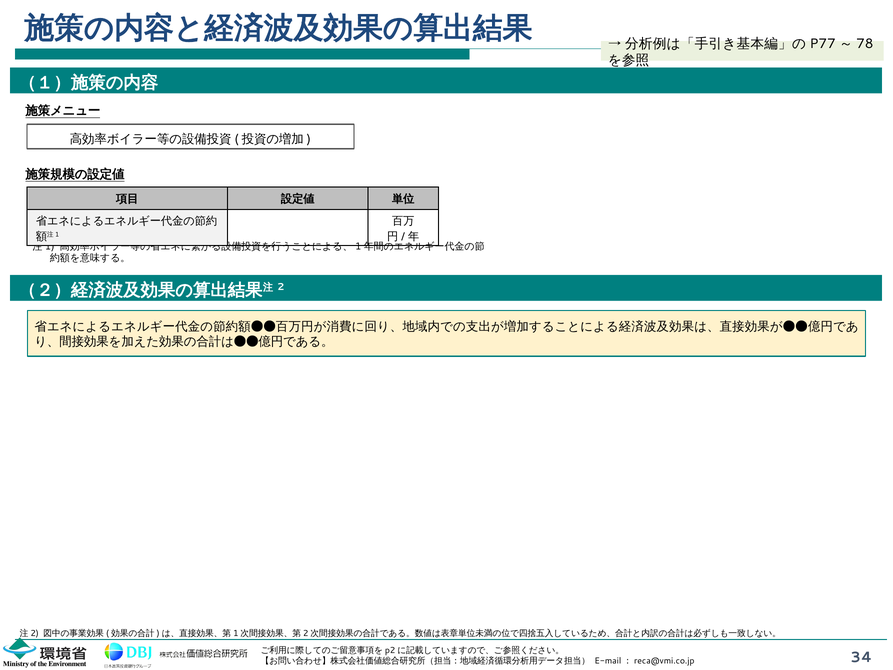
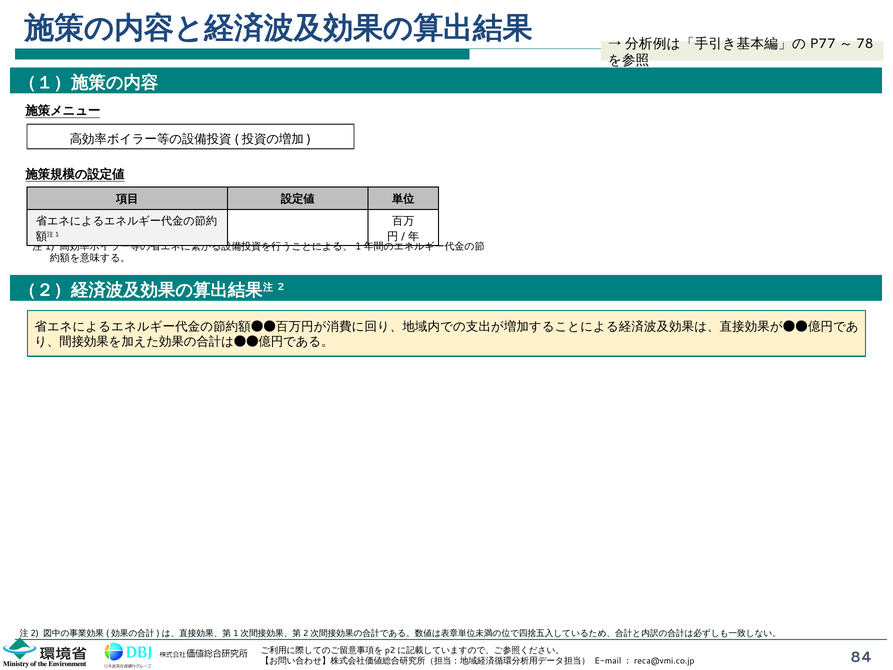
34: 34 -> 84 (861, 657)
